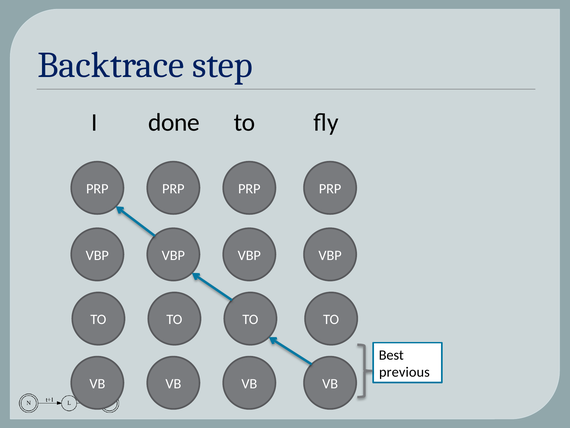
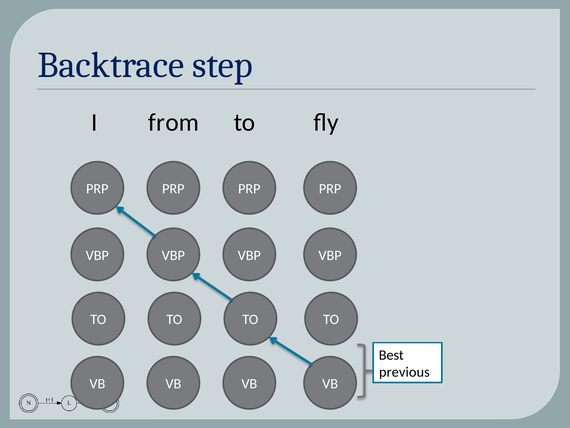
done: done -> from (174, 122)
